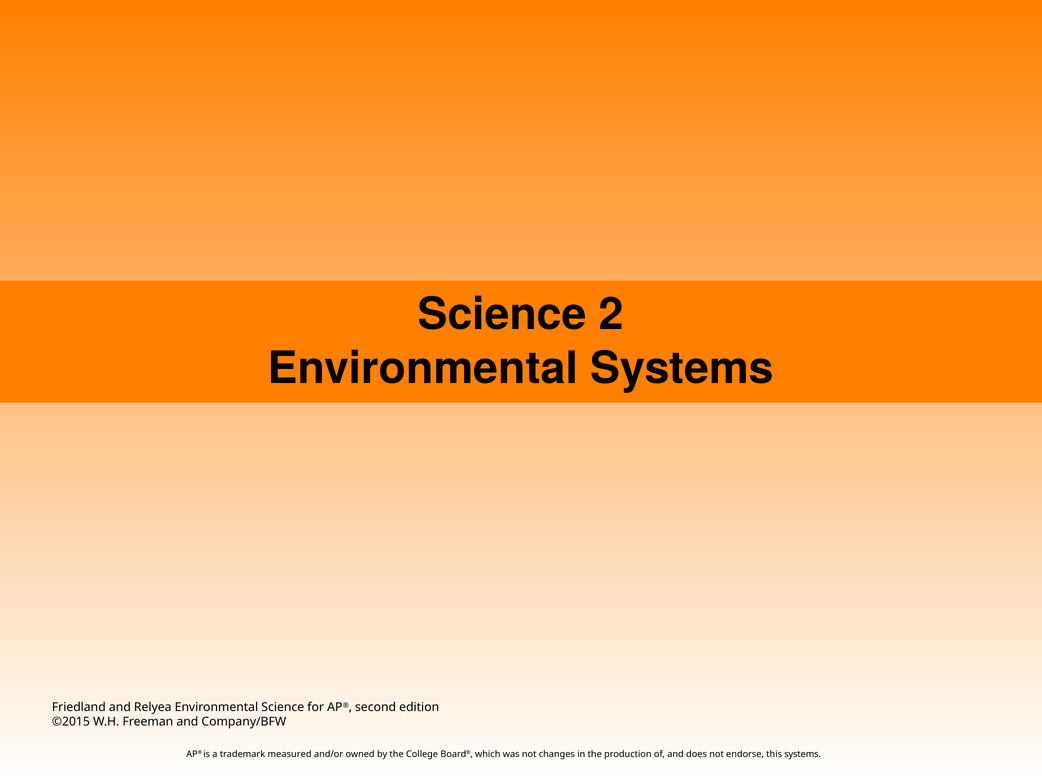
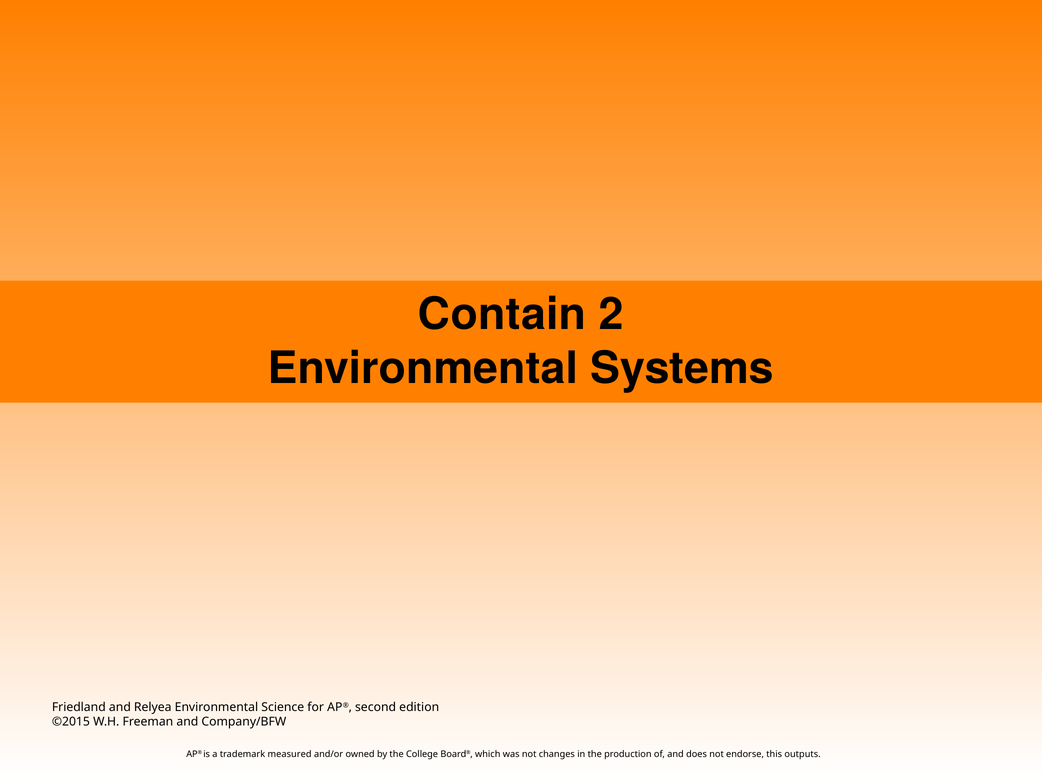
Science: Science -> Contain (502, 315)
this systems: systems -> outputs (803, 755)
